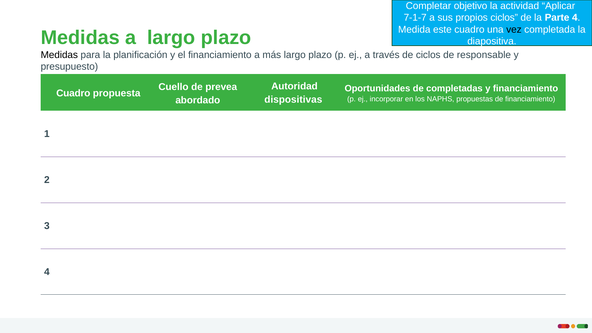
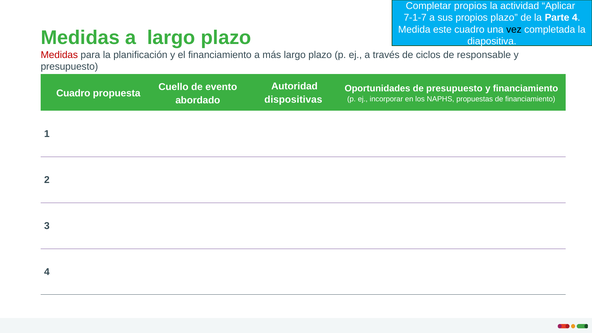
Completar objetivo: objetivo -> propios (470, 6)
propios ciclos: ciclos -> plazo (504, 18)
Medidas colour: black -> red (59, 55)
prevea: prevea -> evento (221, 87)
de completadas: completadas -> presupuesto (454, 88)
